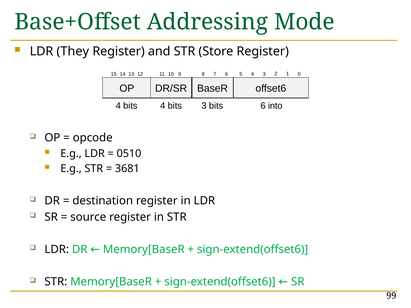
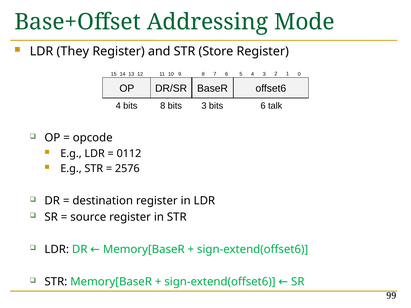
bits 4: 4 -> 8 (163, 106)
into: into -> talk (275, 106)
0510: 0510 -> 0112 (129, 154)
3681: 3681 -> 2576 (127, 169)
